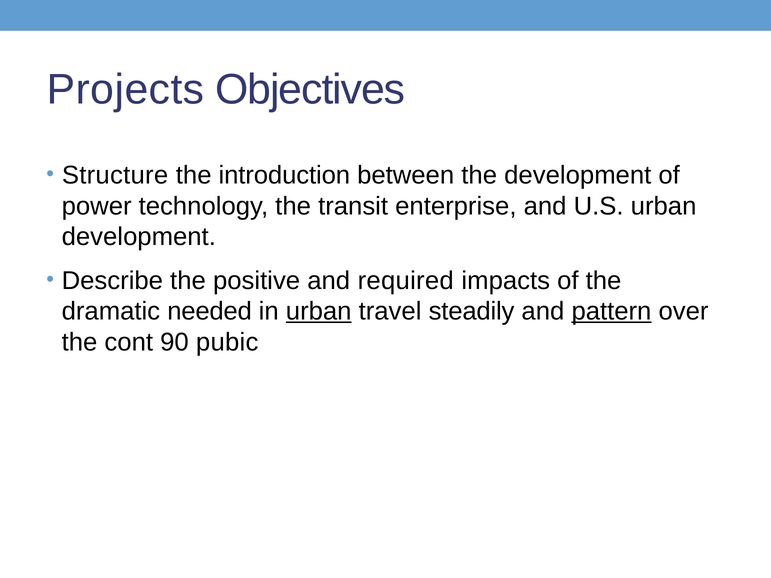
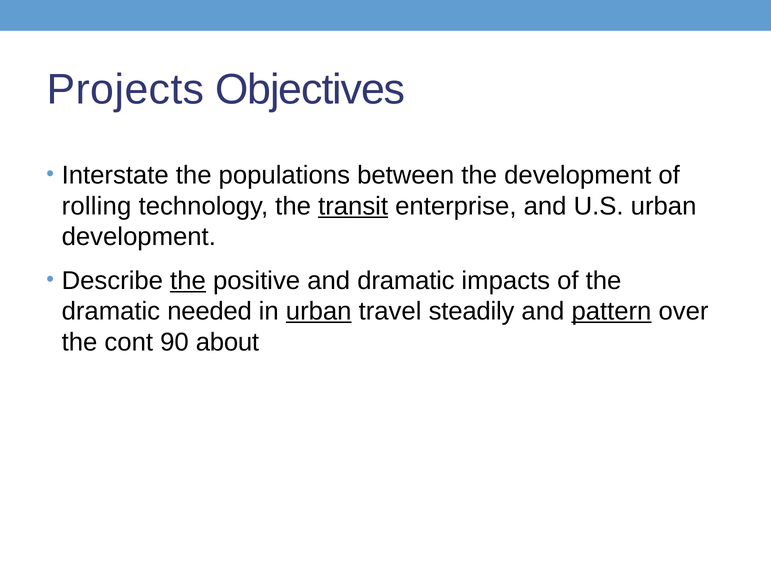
Structure: Structure -> Interstate (115, 175)
introduction: introduction -> populations (284, 175)
power: power -> rolling (97, 206)
transit underline: none -> present (353, 206)
the underline: none -> present (188, 281)
and required: required -> dramatic (406, 281)
pubic: pubic -> about (227, 342)
